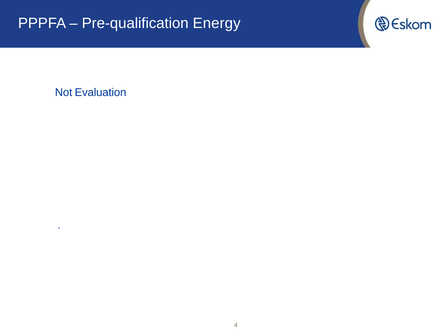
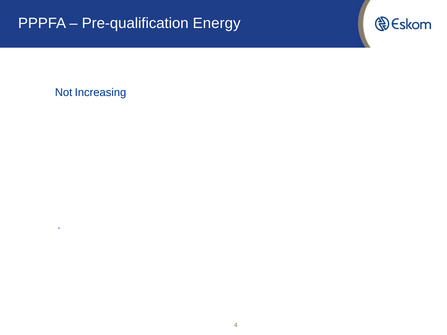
Evaluation: Evaluation -> Increasing (101, 92)
